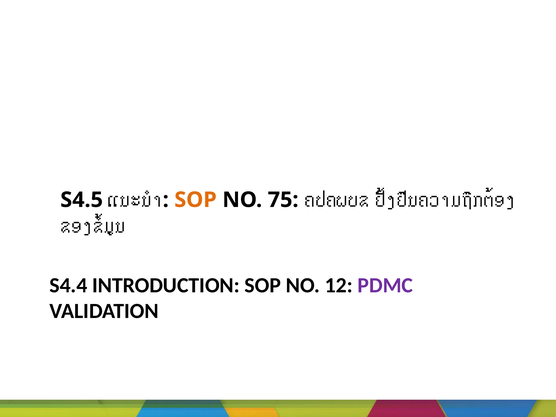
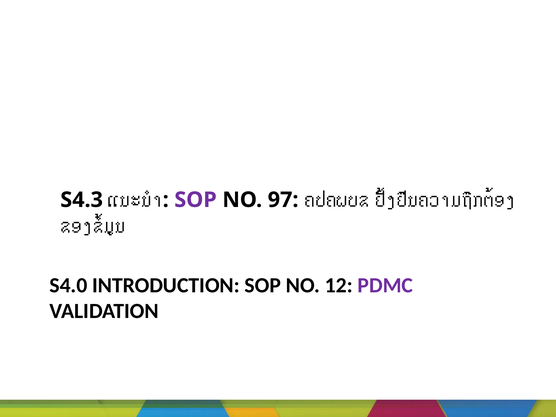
S4.5: S4.5 -> S4.3 (82, 200)
SOP colour: orange -> purple (196, 200)
75: 75 -> 97 (283, 200)
S4.4: S4.4 -> S4.0 (68, 285)
